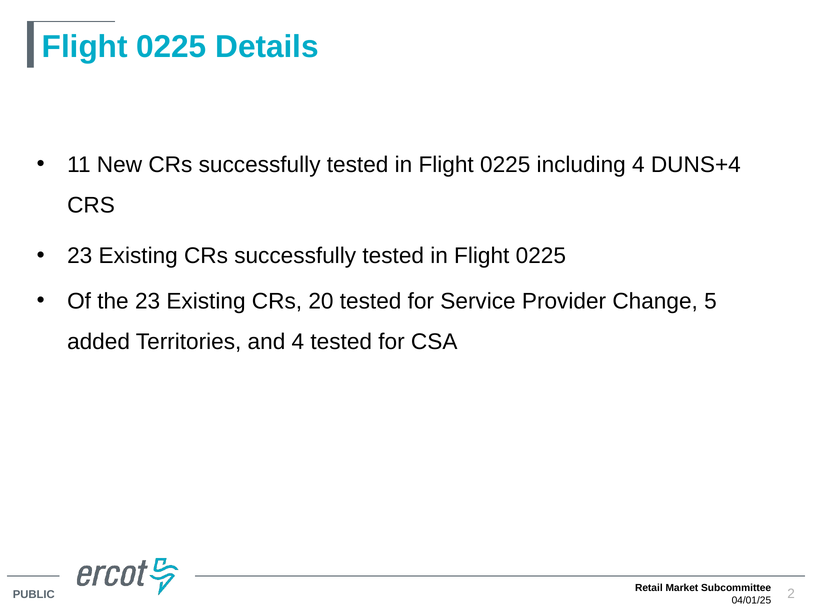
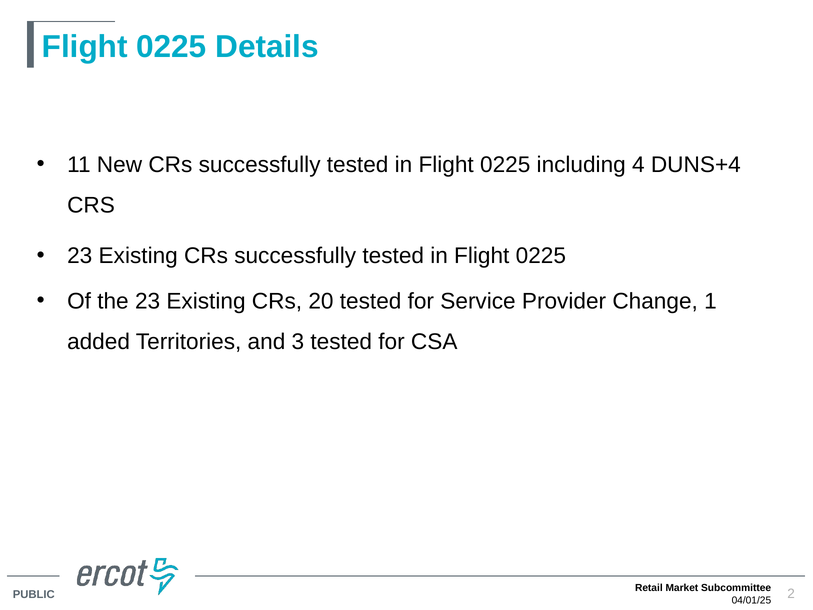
5: 5 -> 1 (710, 301)
and 4: 4 -> 3 (298, 342)
